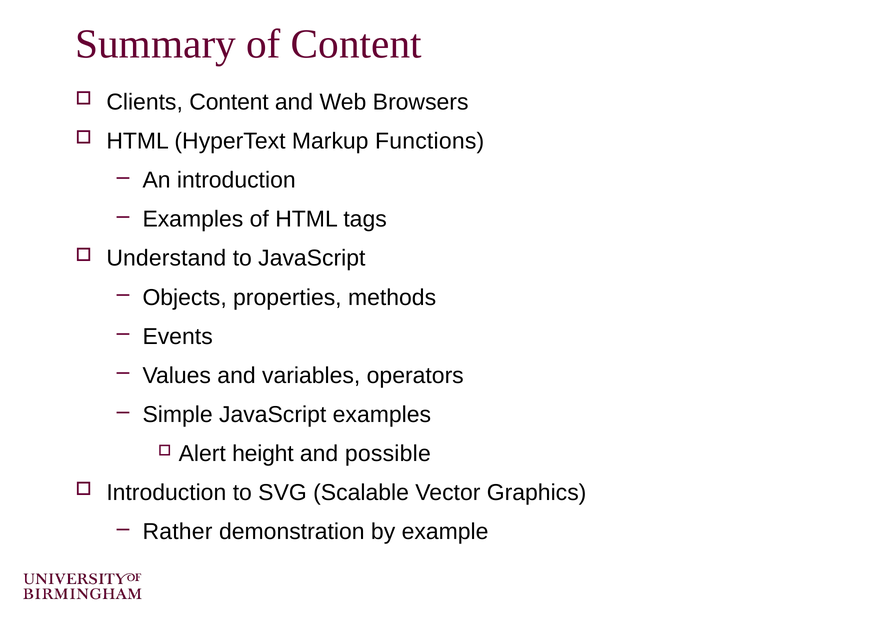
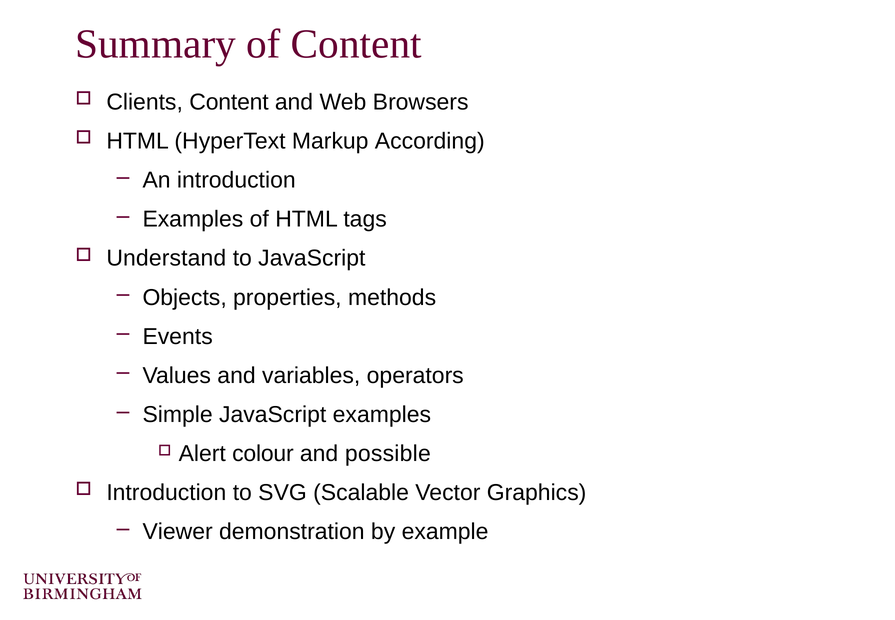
Functions: Functions -> According (430, 141)
height: height -> colour (263, 453)
Rather: Rather -> Viewer (178, 531)
